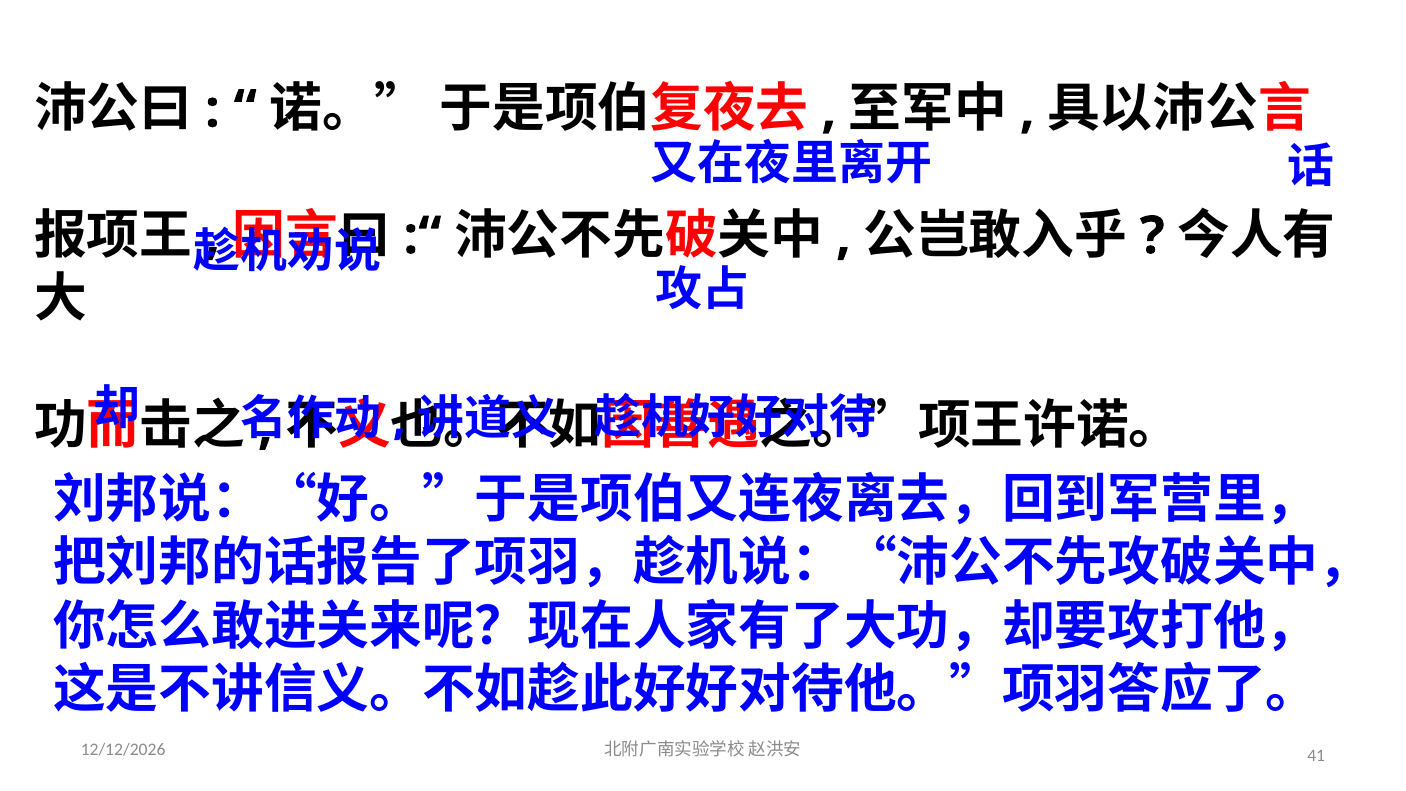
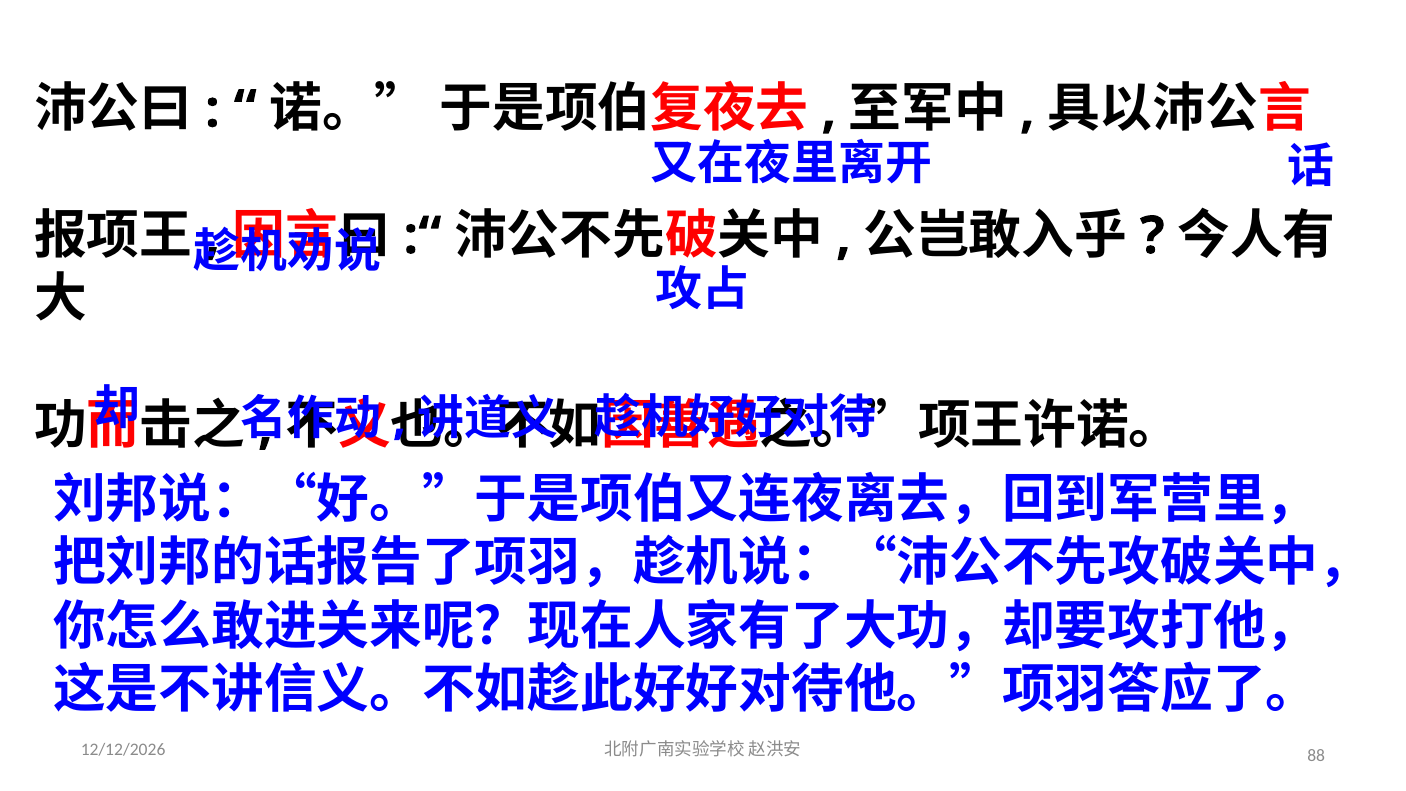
41: 41 -> 88 (1316, 755)
